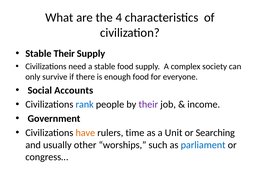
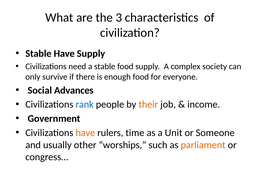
4: 4 -> 3 (119, 18)
Stable Their: Their -> Have (64, 54)
Accounts: Accounts -> Advances (74, 90)
their colour: purple -> orange (148, 104)
Searching: Searching -> Someone (215, 133)
parliament colour: blue -> orange (203, 145)
